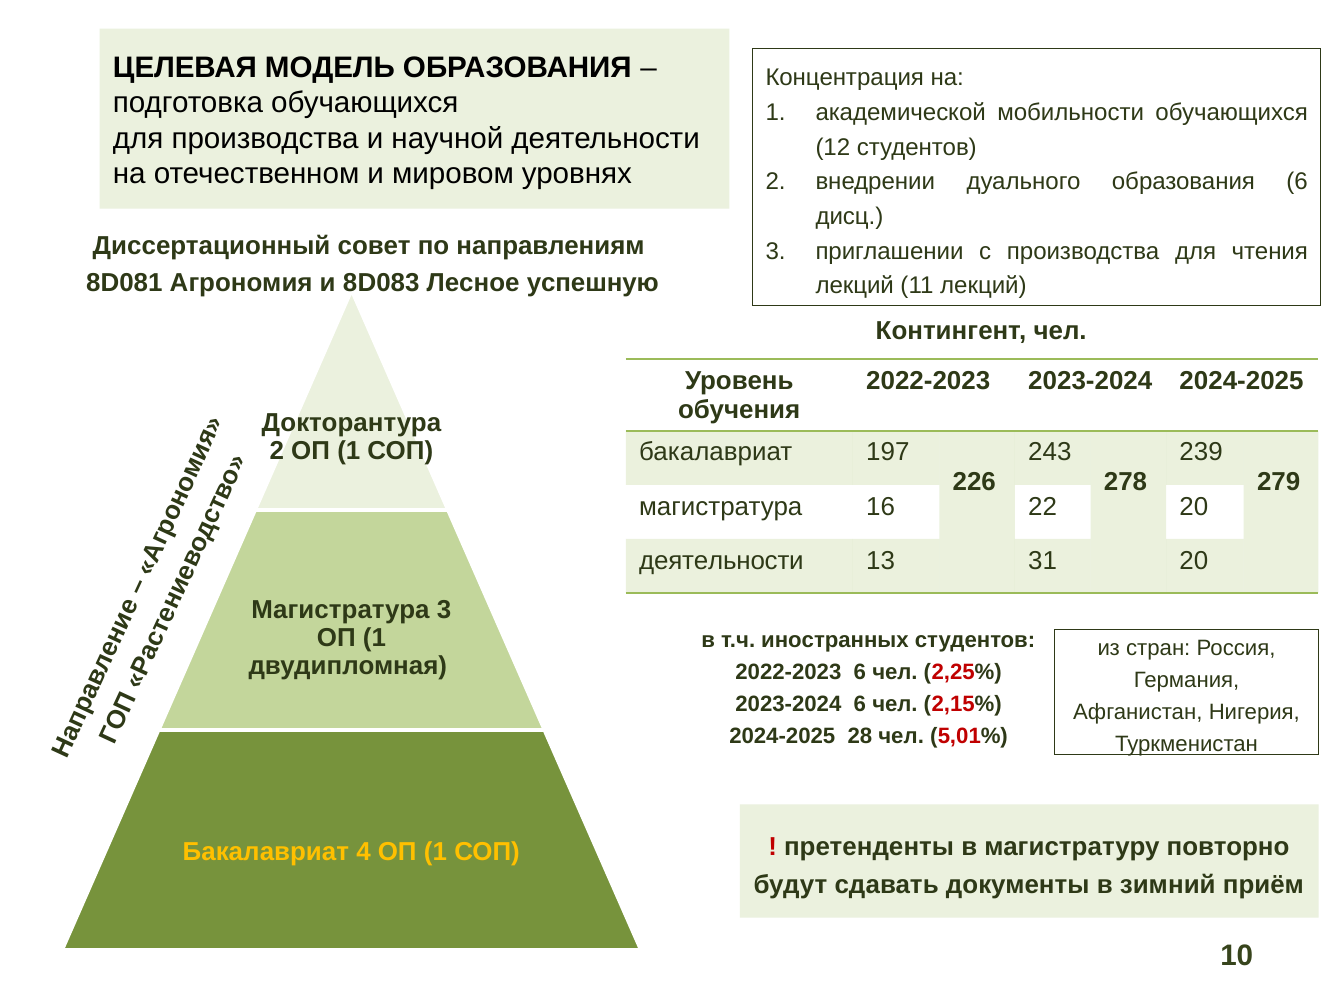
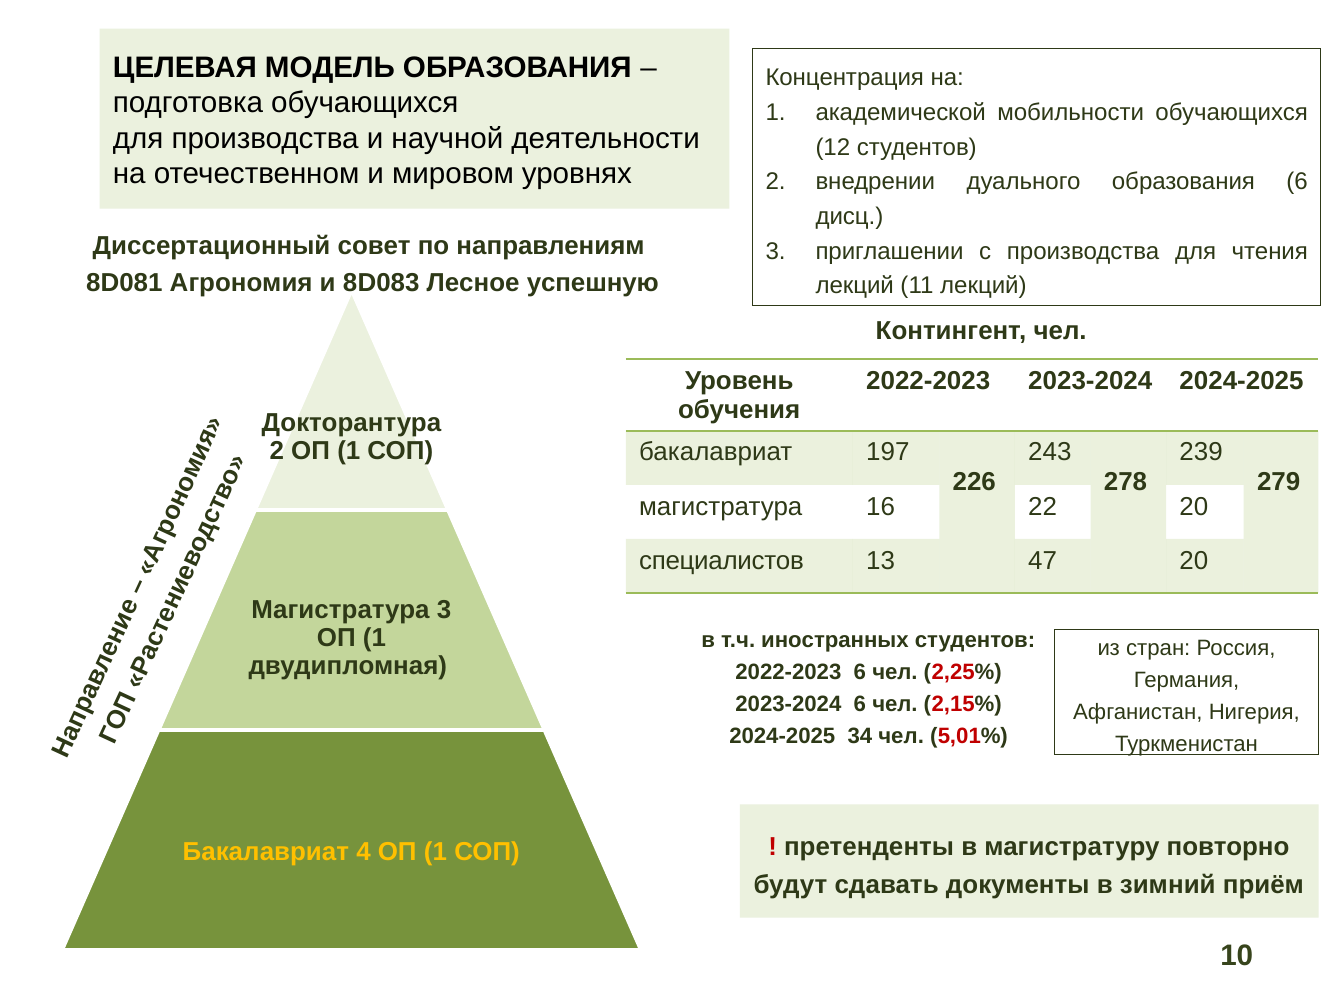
деятельности: деятельности -> специалистов (721, 560)
31: 31 -> 47 (1043, 560)
28: 28 -> 34 (860, 736)
